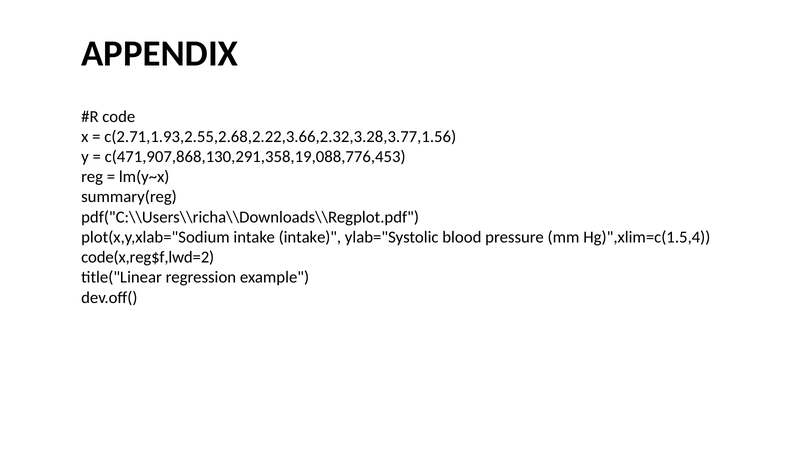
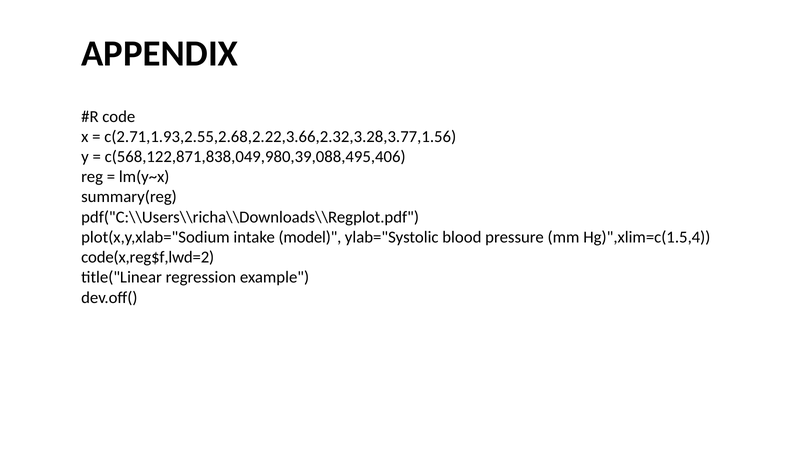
c(471,907,868,130,291,358,19,088,776,453: c(471,907,868,130,291,358,19,088,776,453 -> c(568,122,871,838,049,980,39,088,495,406 (255, 157)
intake intake: intake -> model (310, 237)
